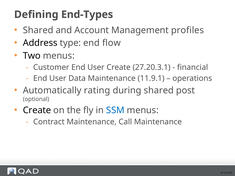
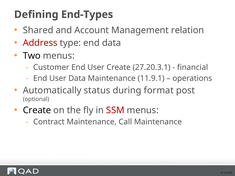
profiles: profiles -> relation (188, 30)
Address colour: black -> red (40, 43)
end flow: flow -> data (112, 43)
rating: rating -> status (97, 91)
during shared: shared -> format (159, 91)
SSM colour: blue -> red (115, 110)
